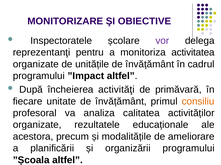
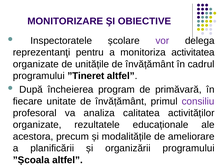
”Impact: ”Impact -> ”Tineret (86, 76)
activităţi: activităţi -> program (116, 90)
consiliu colour: orange -> purple (198, 102)
